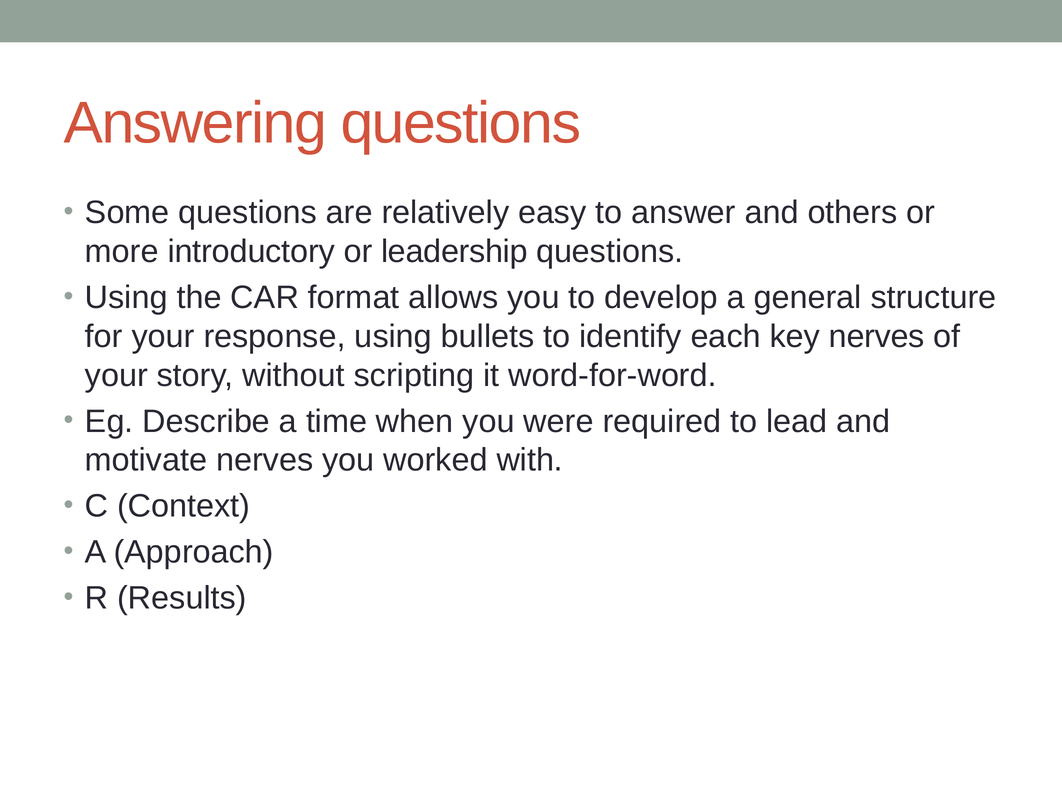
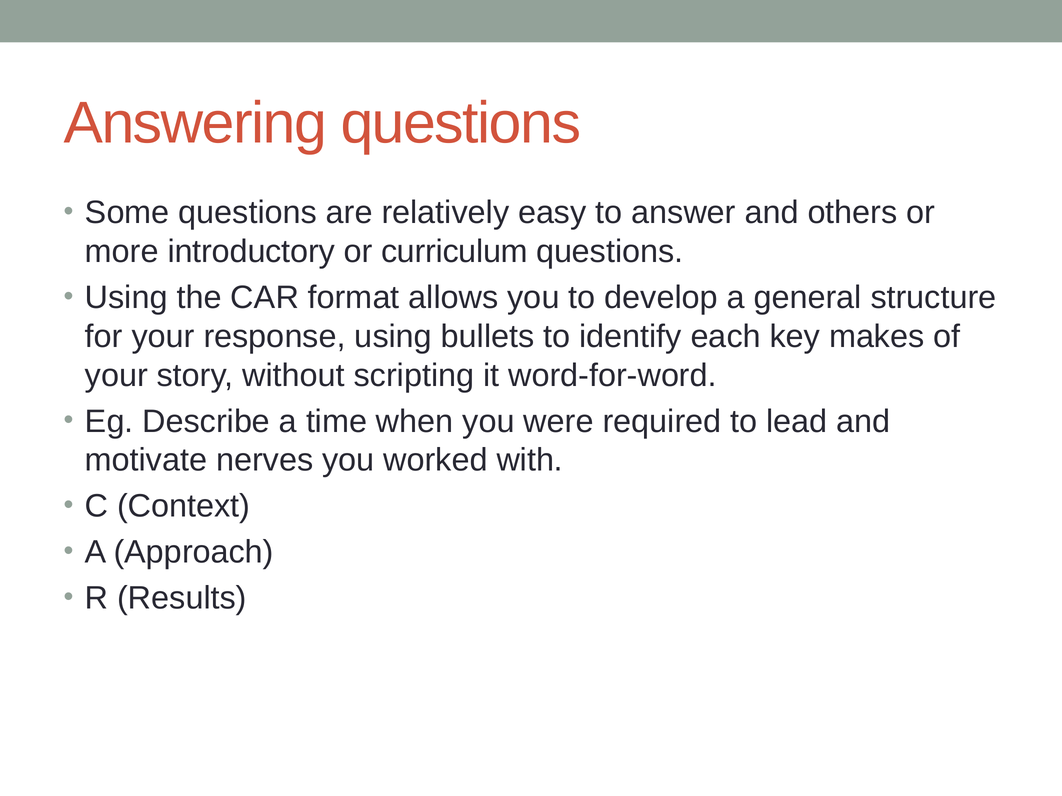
leadership: leadership -> curriculum (454, 252)
key nerves: nerves -> makes (877, 337)
